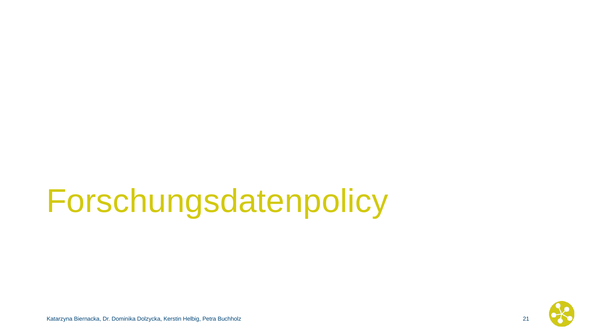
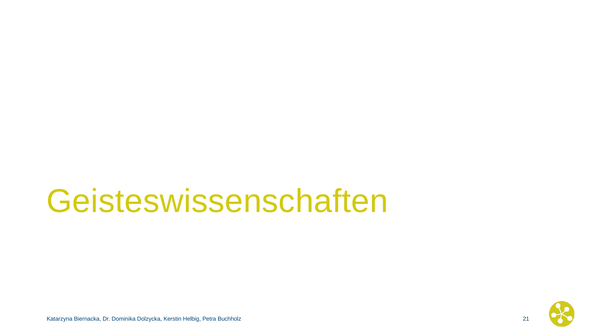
Forschungsdatenpolicy: Forschungsdatenpolicy -> Geisteswissenschaften (217, 201)
